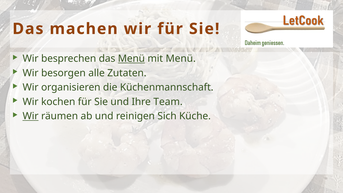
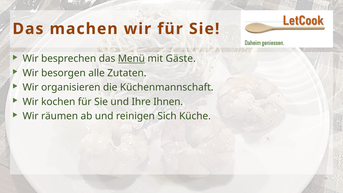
mit Menü: Menü -> Gäste (181, 59)
Team: Team -> Ihnen (168, 102)
Wir underline: present -> none (31, 116)
